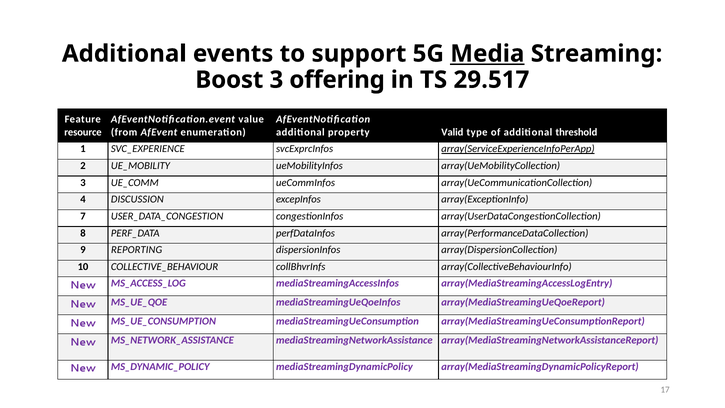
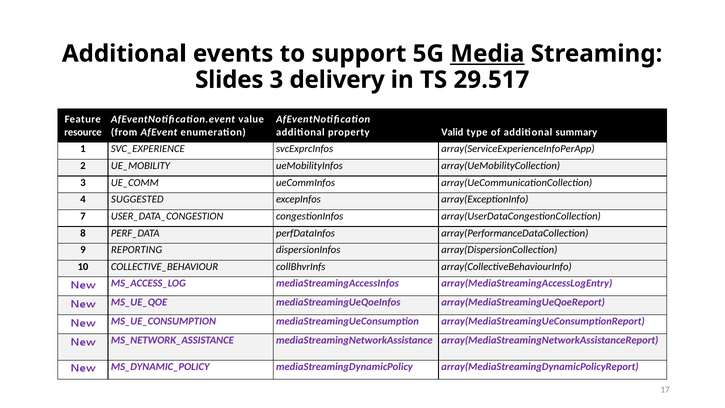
Boost: Boost -> Slides (229, 80)
offering: offering -> delivery (337, 80)
threshold: threshold -> summary (576, 132)
array(ServiceExperienceInfoPerApp underline: present -> none (518, 149)
DISCUSSION: DISCUSSION -> SUGGESTED (137, 199)
